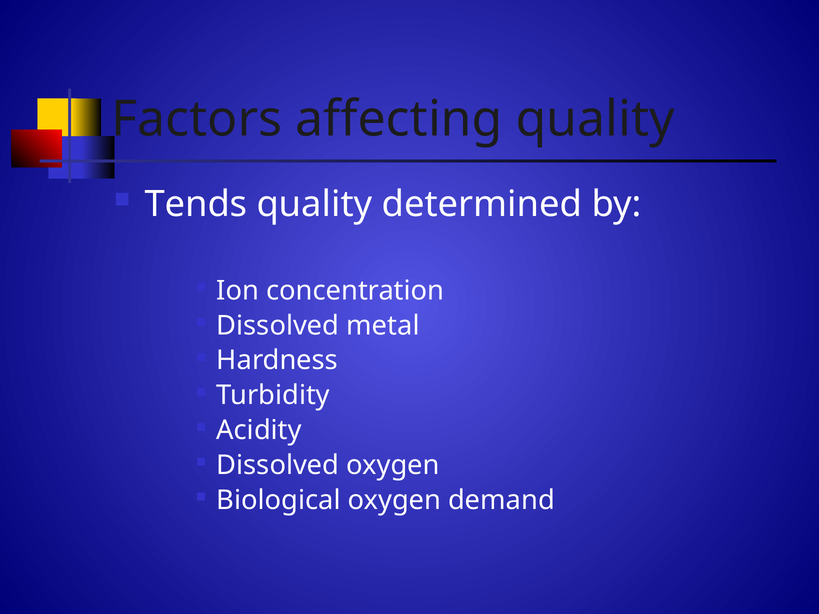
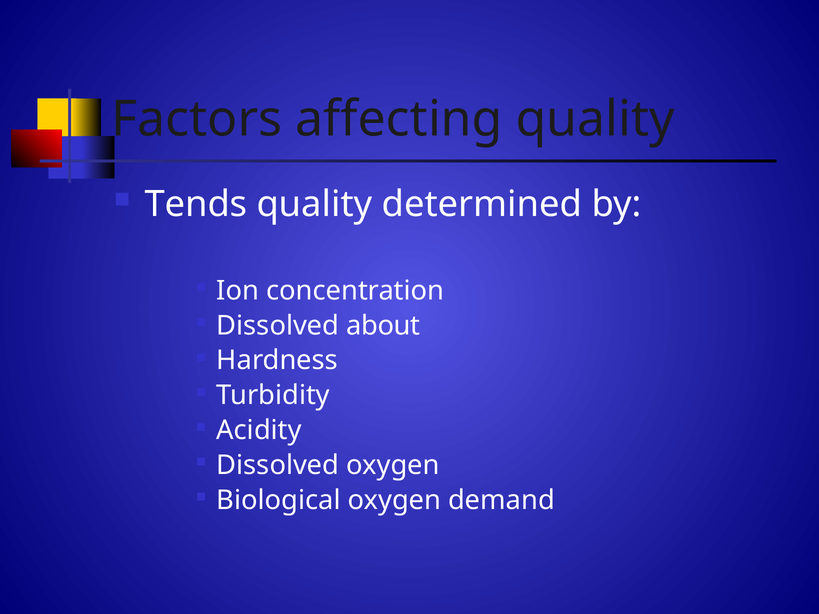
metal: metal -> about (383, 326)
